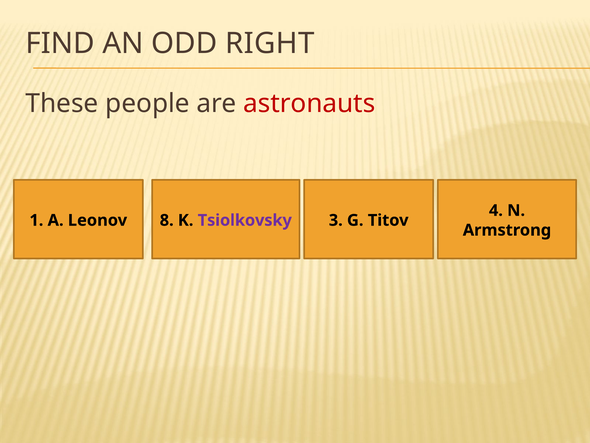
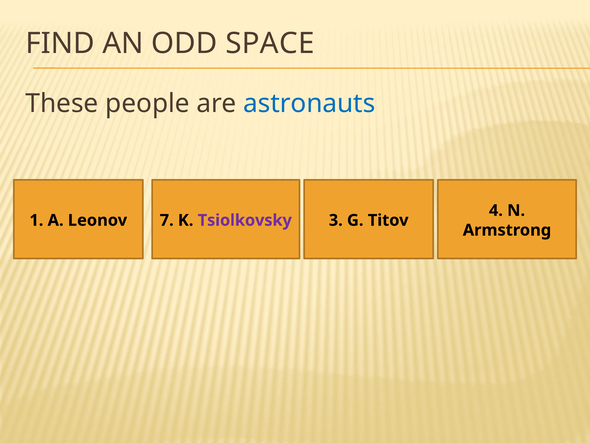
RIGHT: RIGHT -> SPACE (270, 44)
astronauts colour: red -> blue (309, 103)
8: 8 -> 7 (167, 220)
